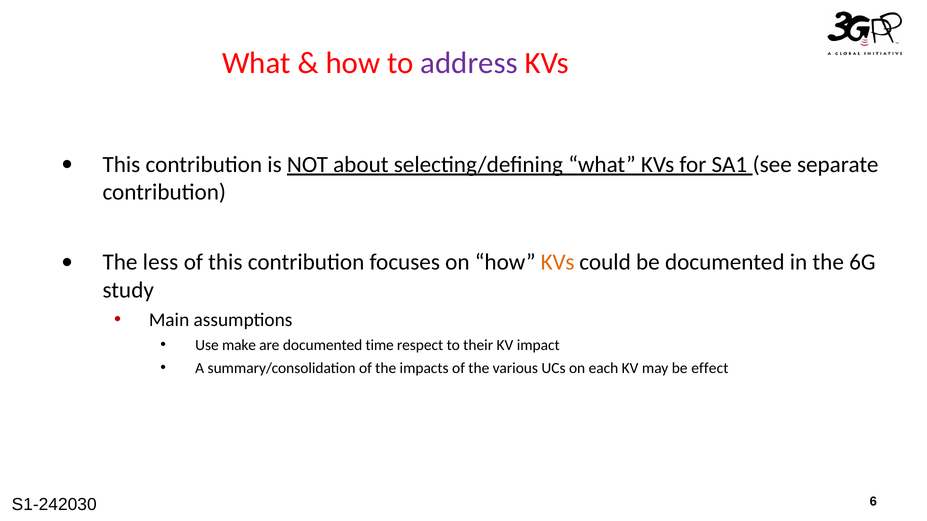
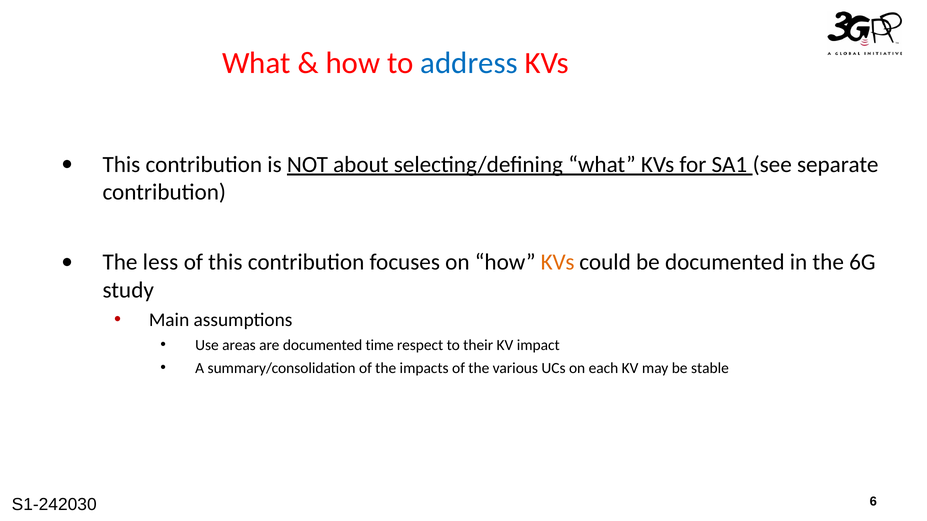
address colour: purple -> blue (469, 63)
make: make -> areas (239, 345)
effect: effect -> stable (710, 369)
